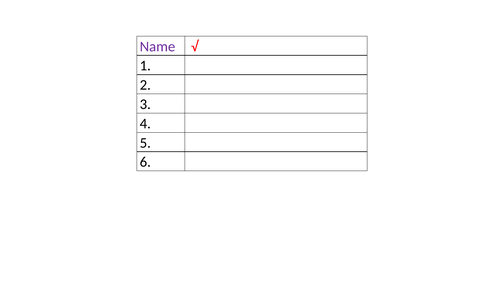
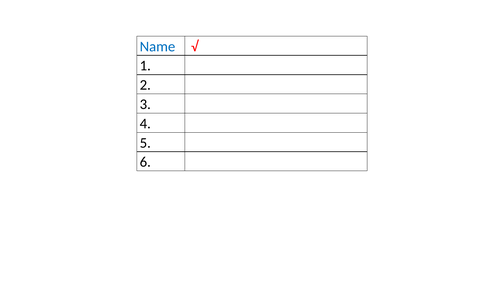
Name colour: purple -> blue (157, 46)
